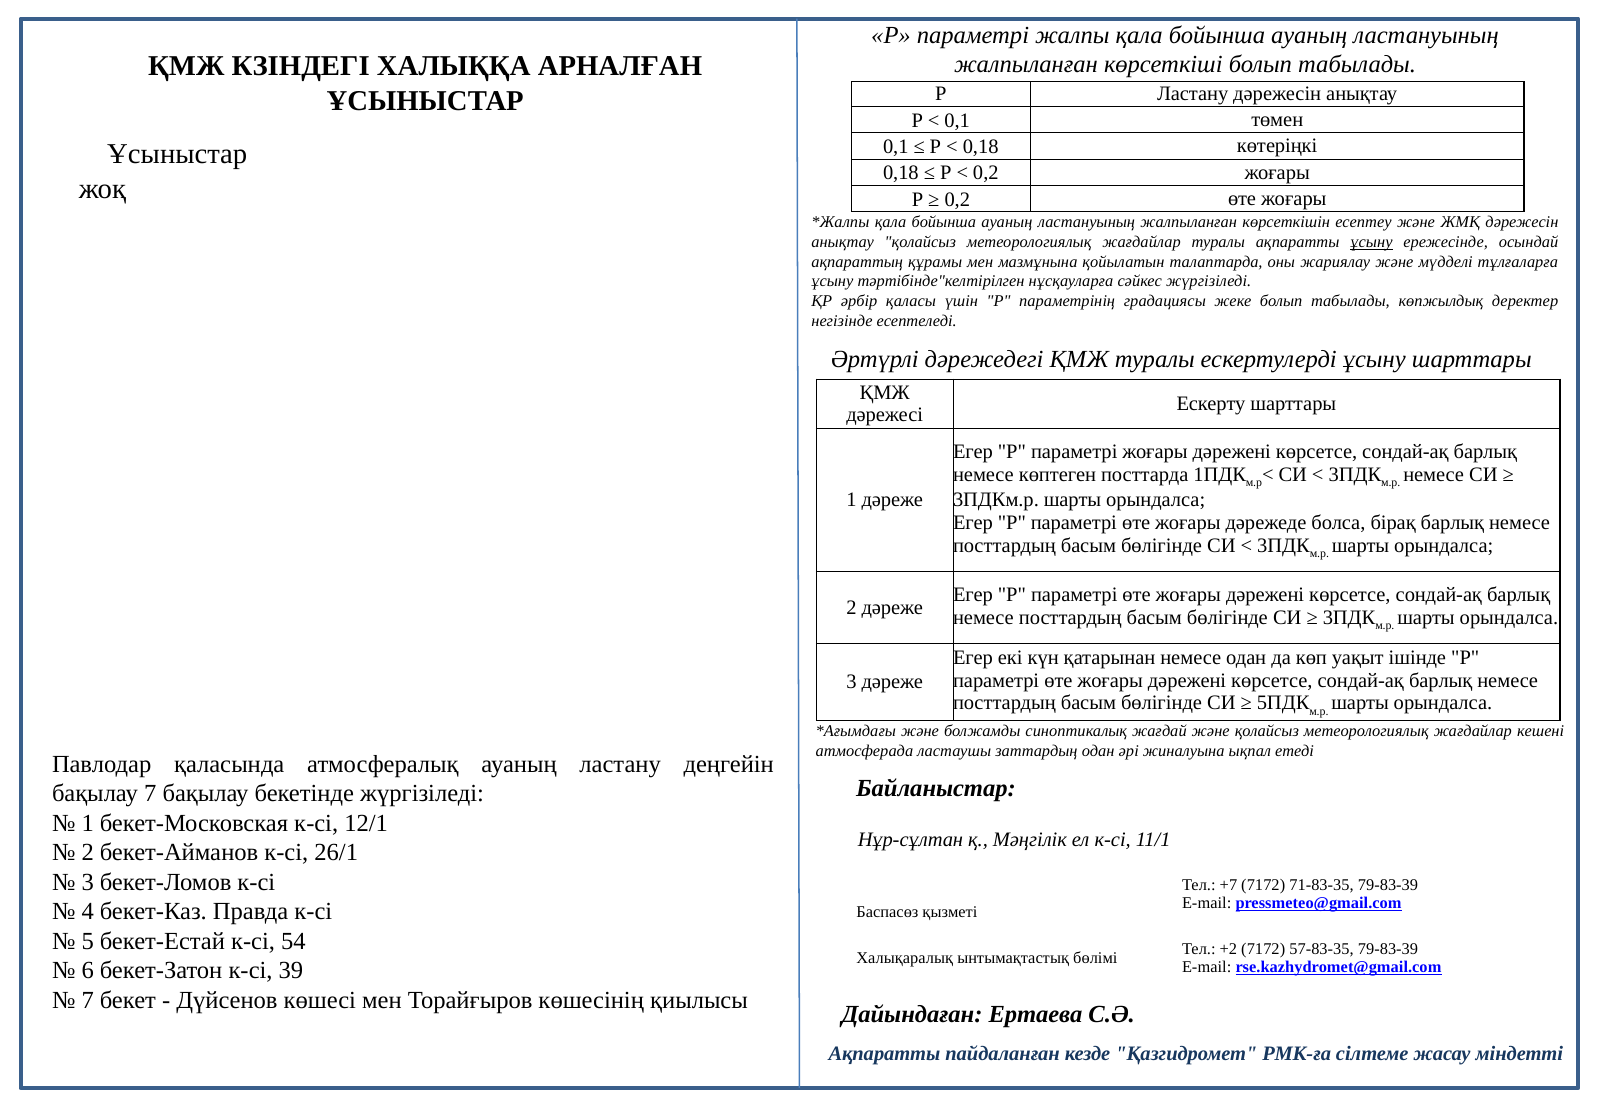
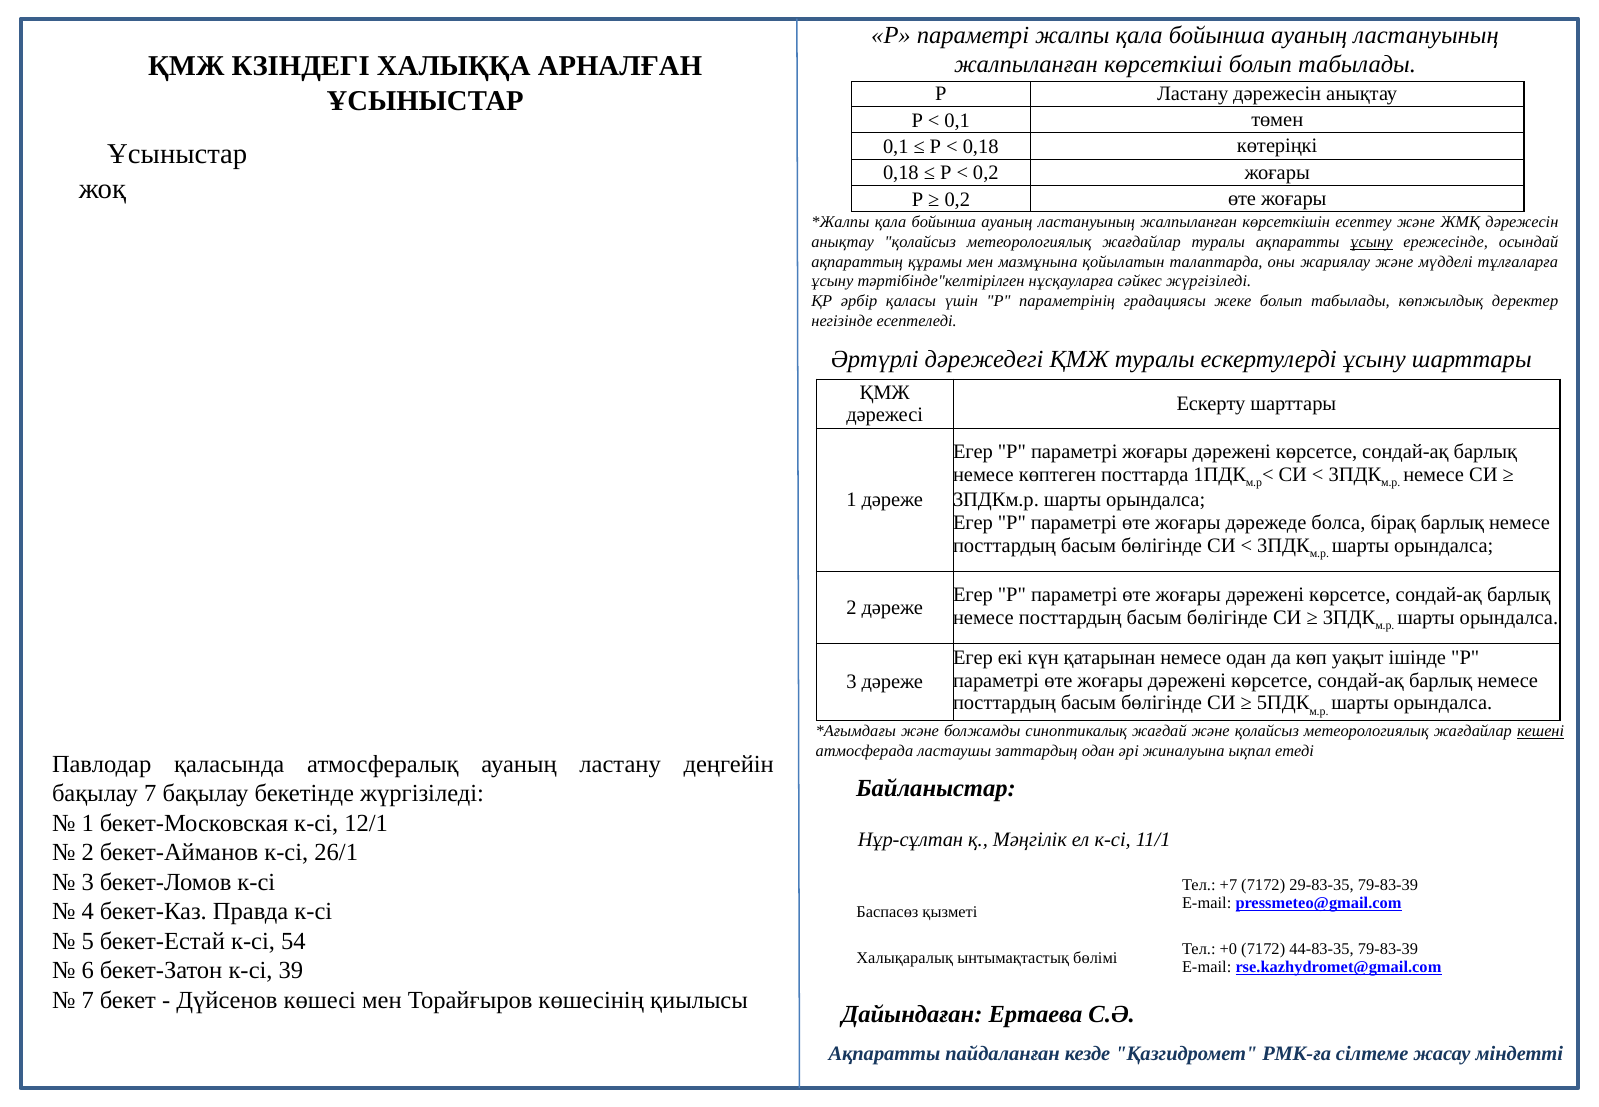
кешені underline: none -> present (1541, 731)
71-83-35: 71-83-35 -> 29-83-35 (1322, 885)
+2: +2 -> +0 (1228, 949)
57-83-35: 57-83-35 -> 44-83-35 (1322, 949)
